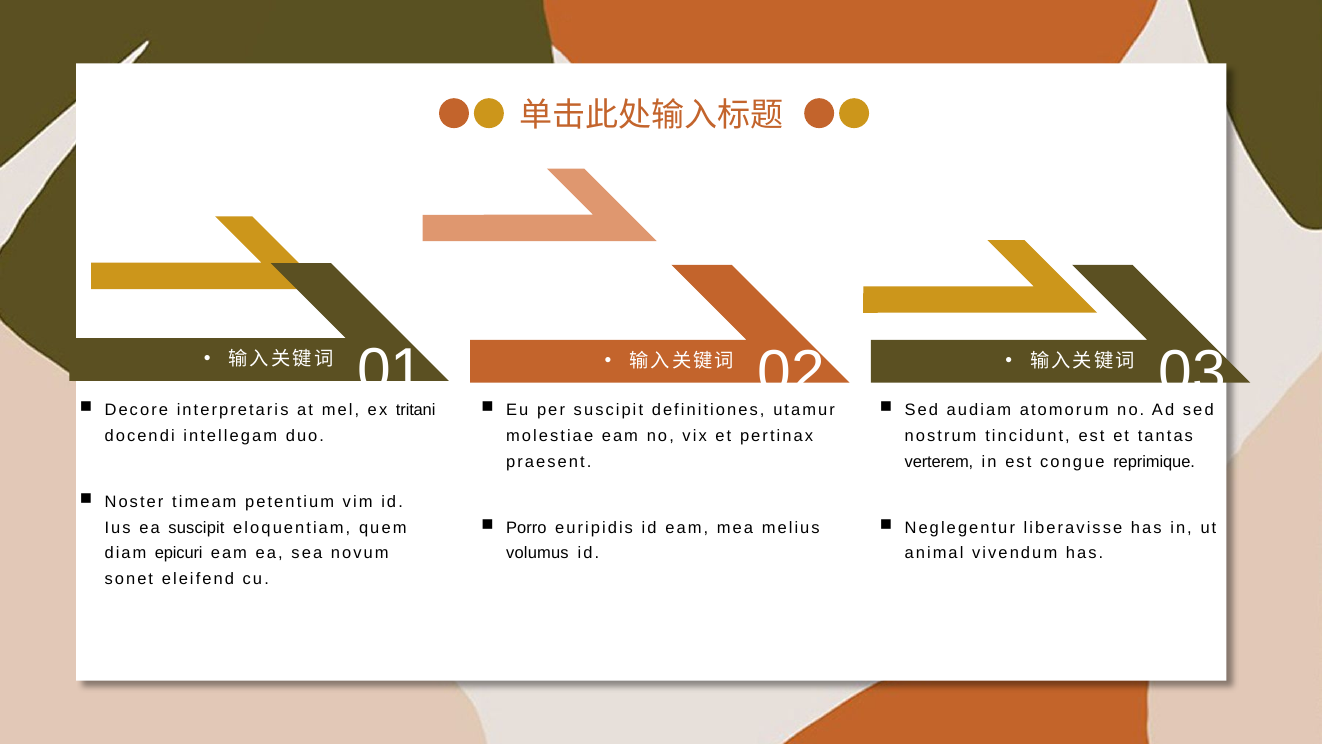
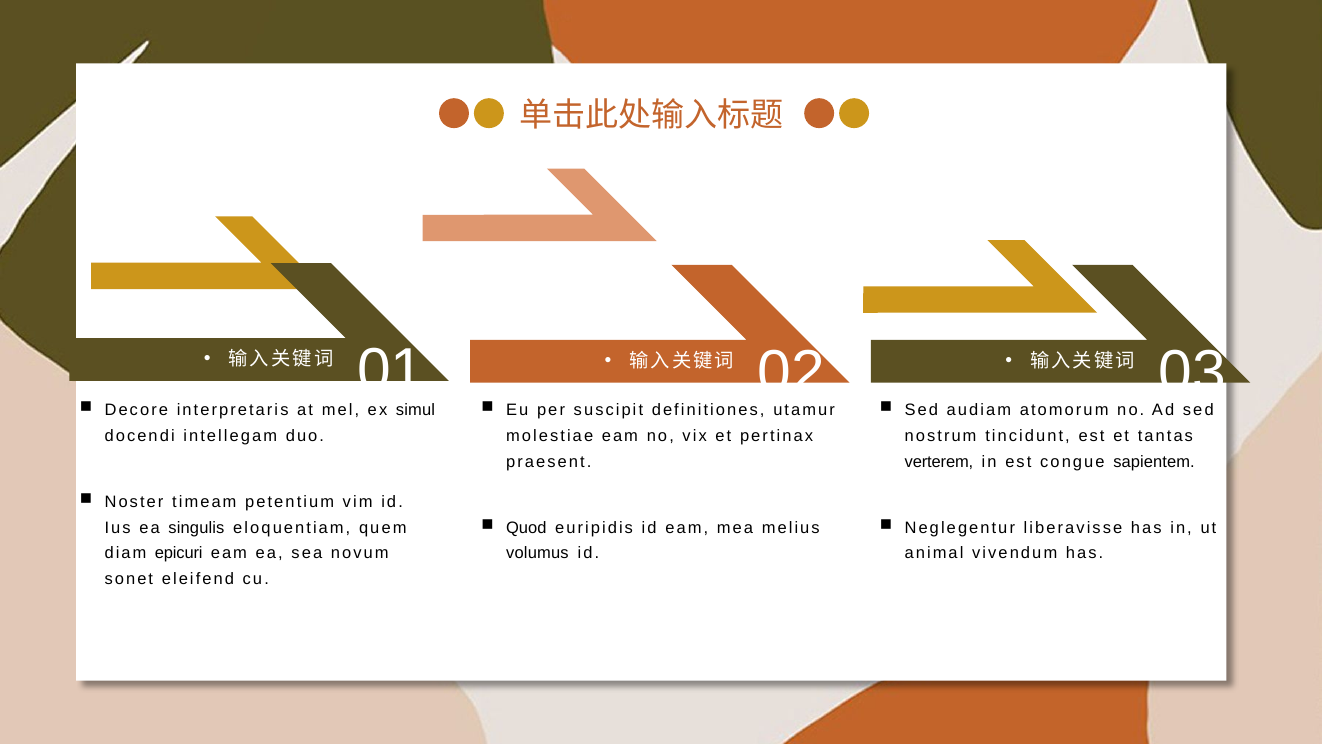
tritani: tritani -> simul (416, 410)
reprimique: reprimique -> sapientem (1154, 461)
Porro: Porro -> Quod (526, 527)
ea suscipit: suscipit -> singulis (196, 527)
